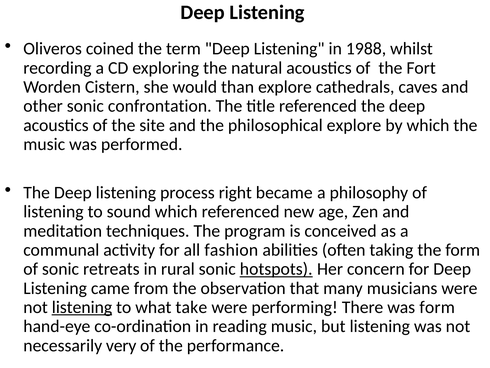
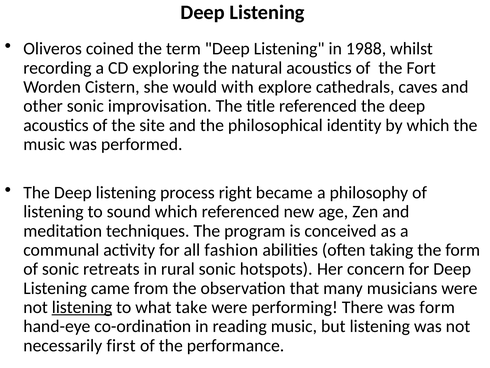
than: than -> with (238, 87)
confrontation: confrontation -> improvisation (160, 106)
philosophical explore: explore -> identity (354, 125)
hotspots underline: present -> none (276, 269)
very: very -> first (121, 345)
